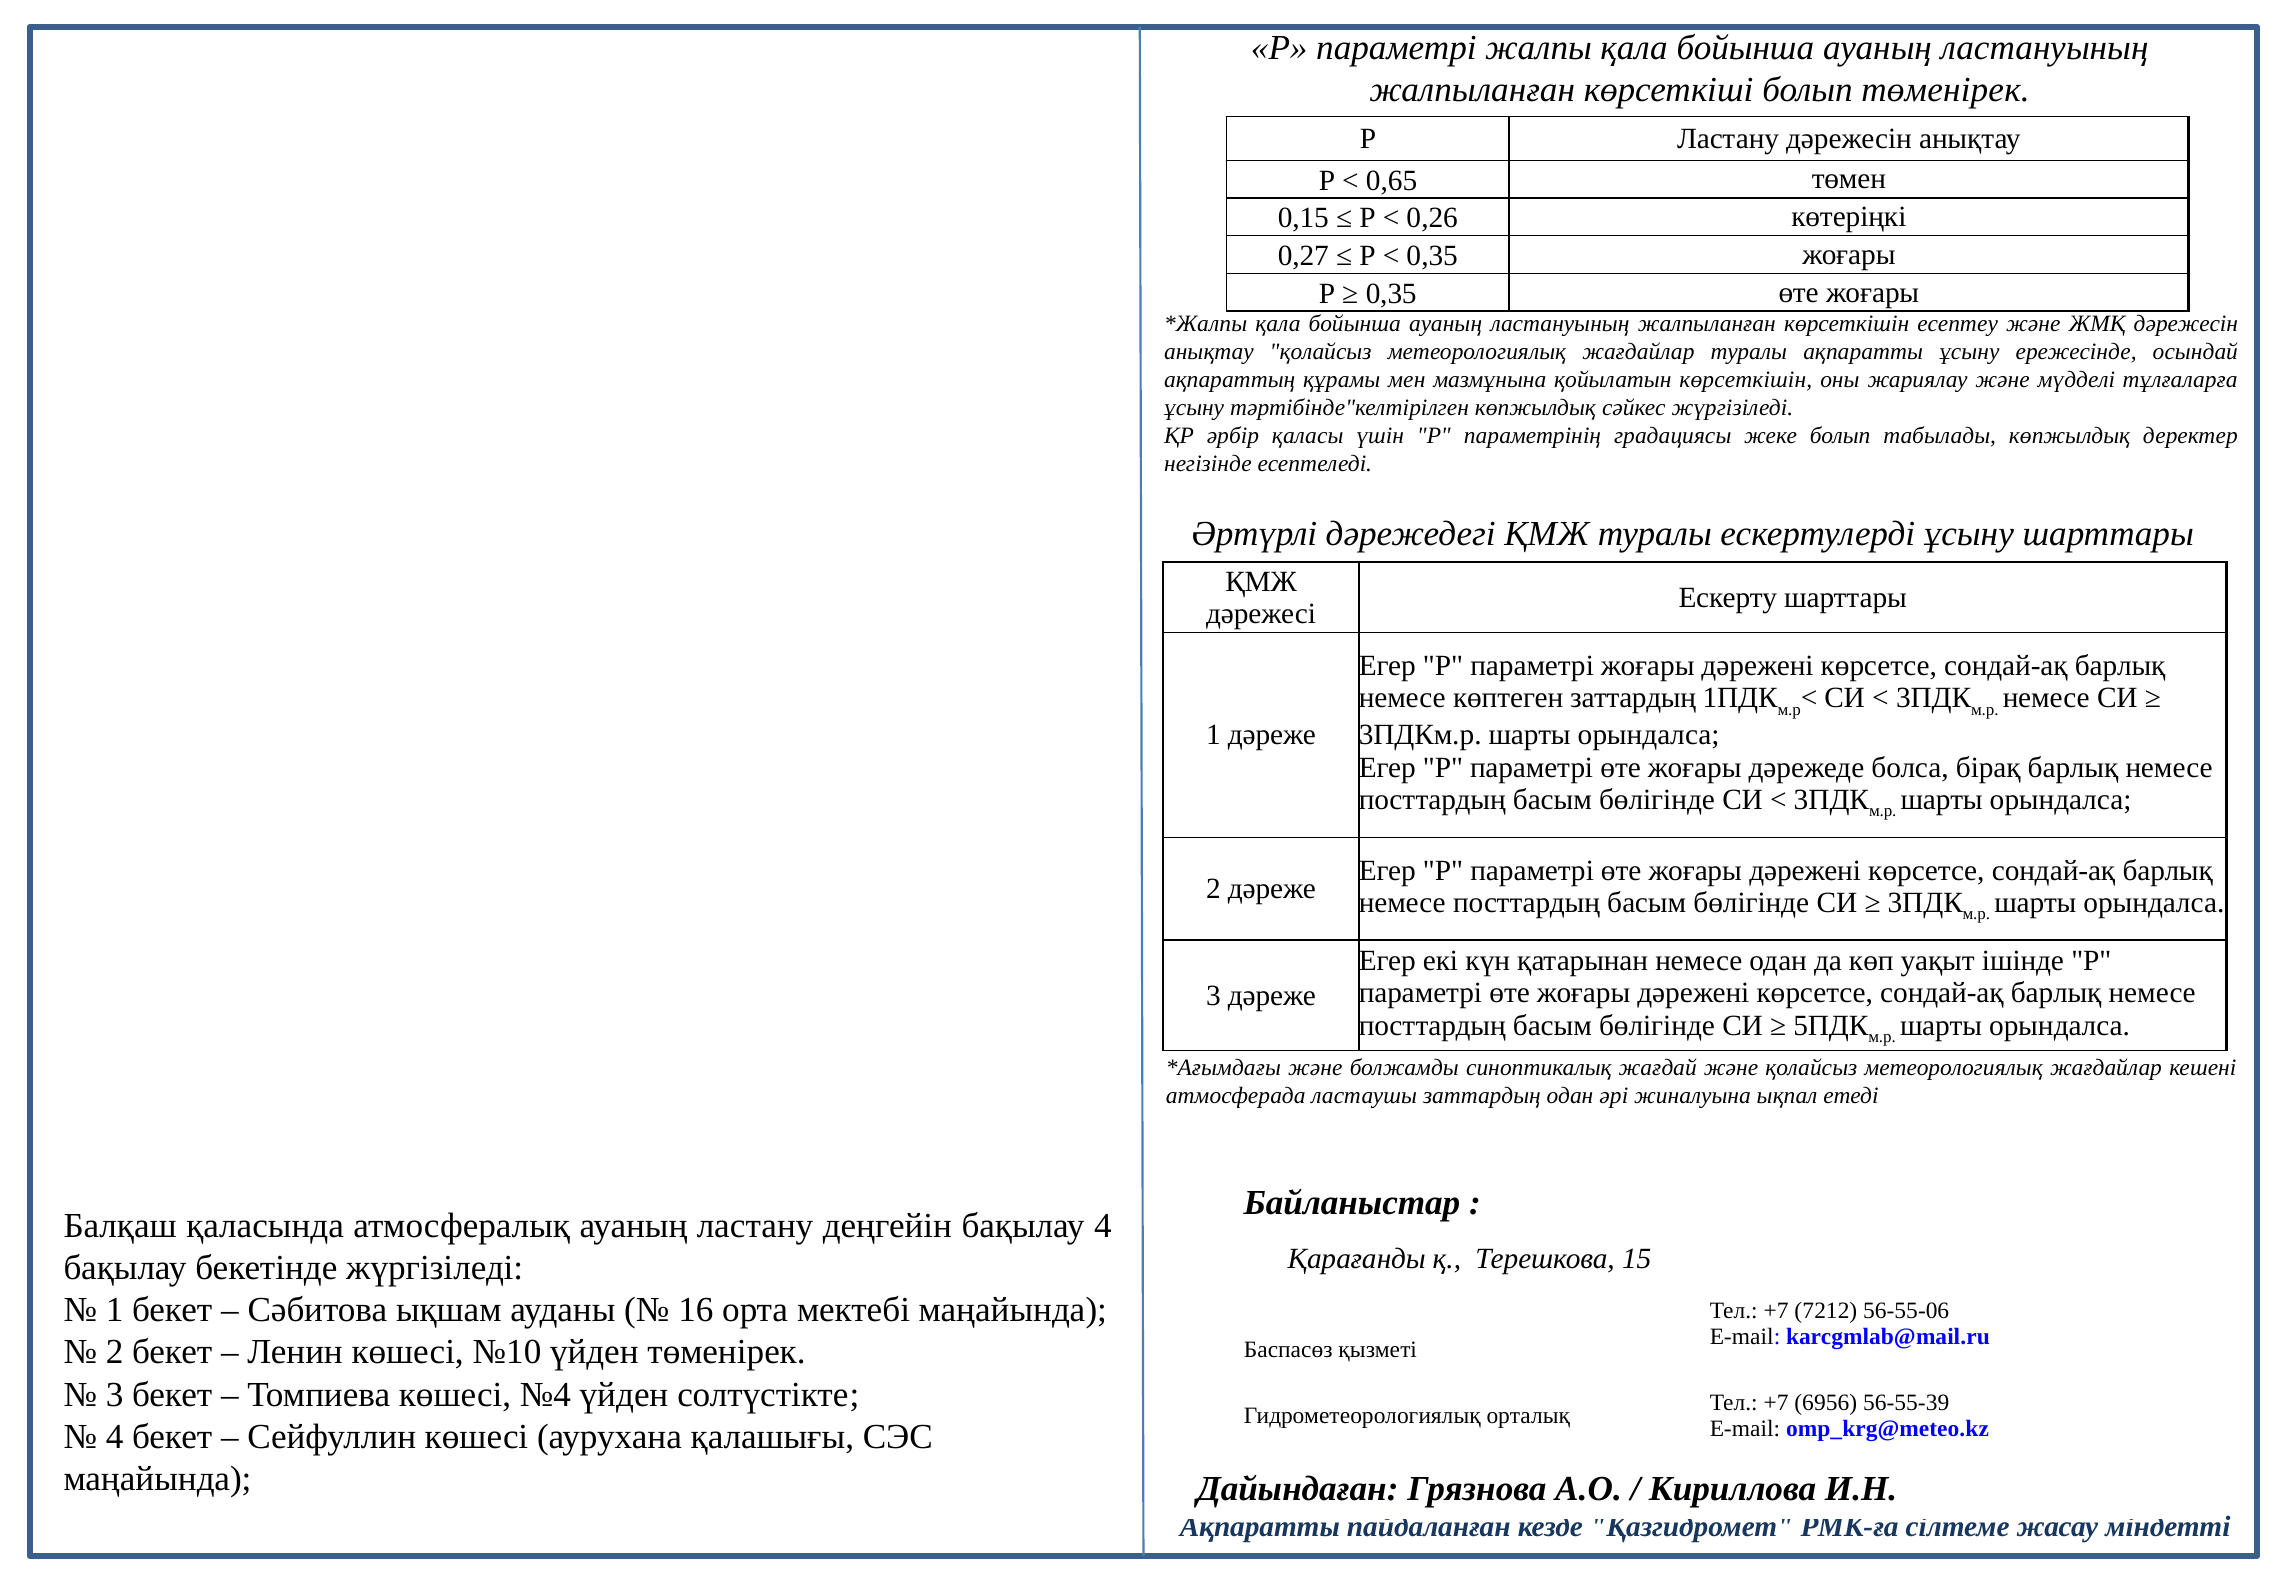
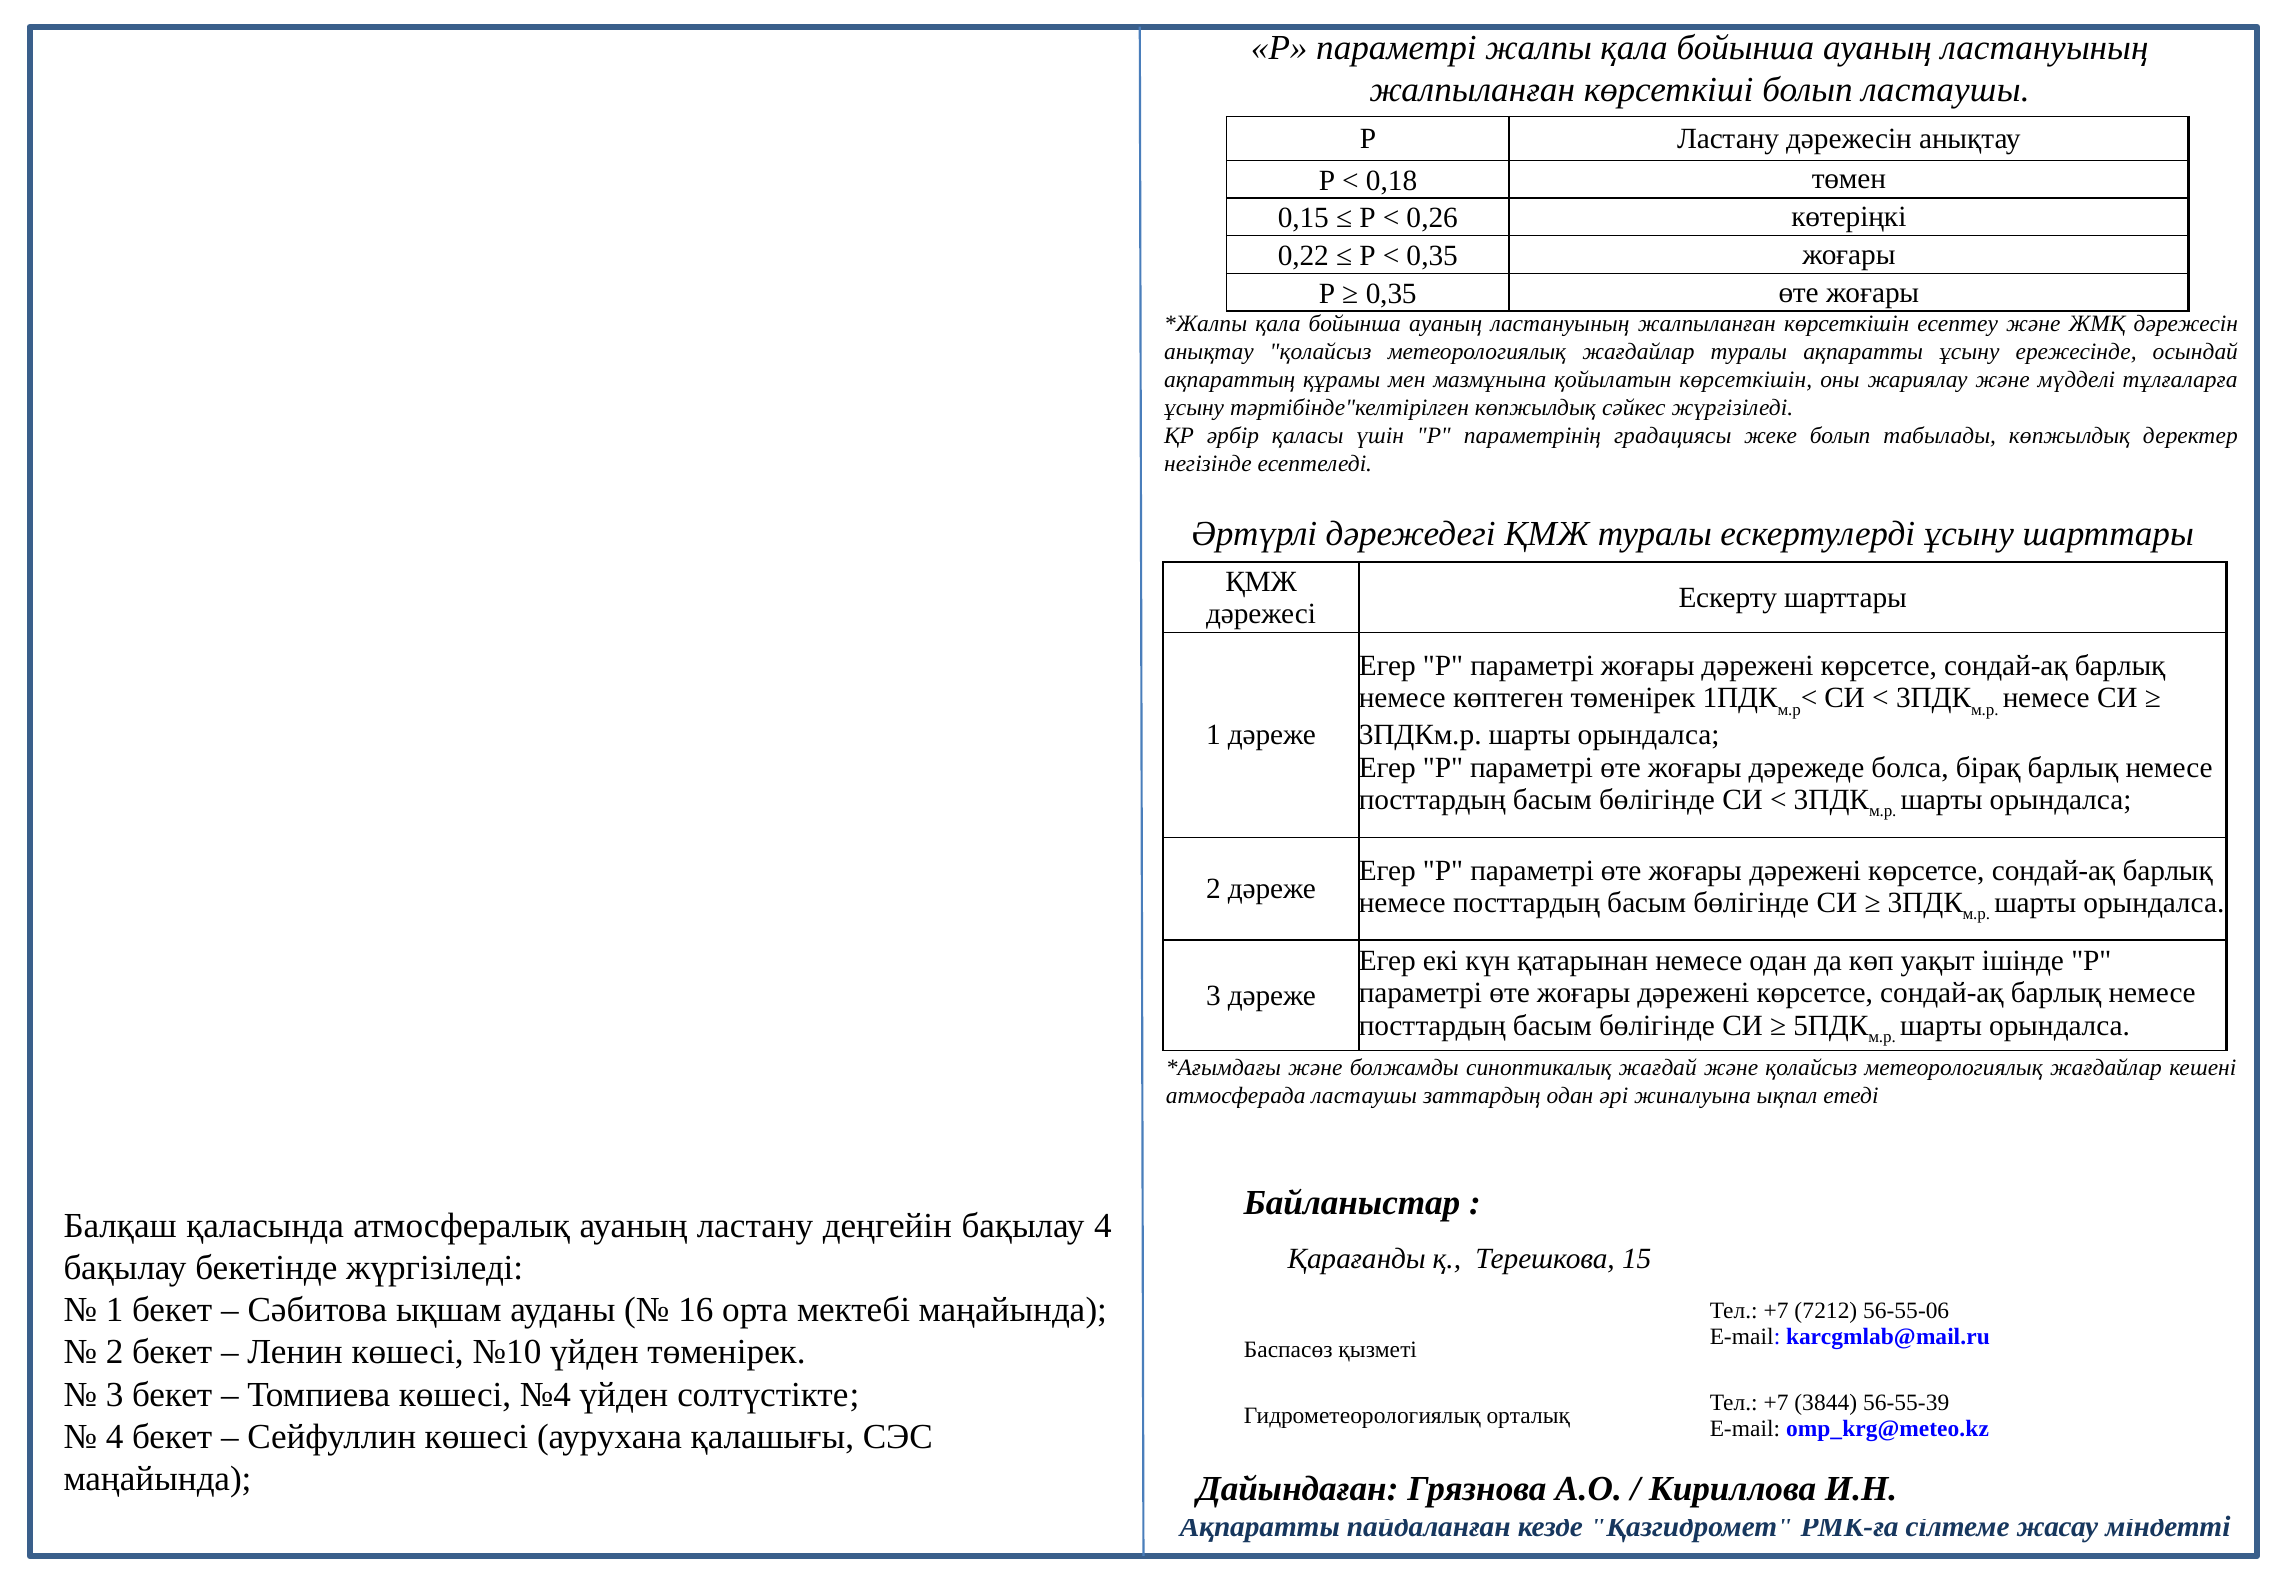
болып төменірек: төменірек -> ластаушы (1945, 90)
0,65: 0,65 -> 0,18 (1392, 180)
0,27: 0,27 -> 0,22 (1303, 256)
көптеген заттардың: заттардың -> төменірек (1633, 698)
6956: 6956 -> 3844 (1826, 1403)
